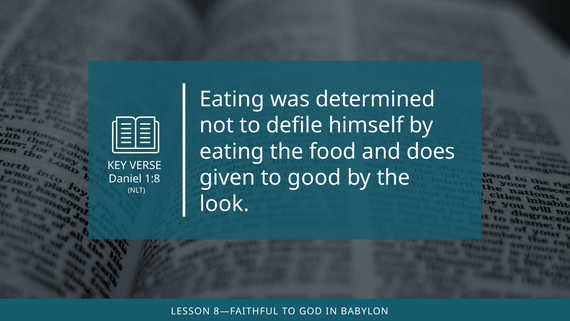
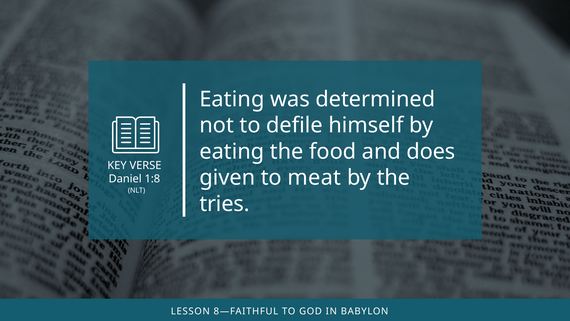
good: good -> meat (314, 178)
look: look -> tries (225, 204)
